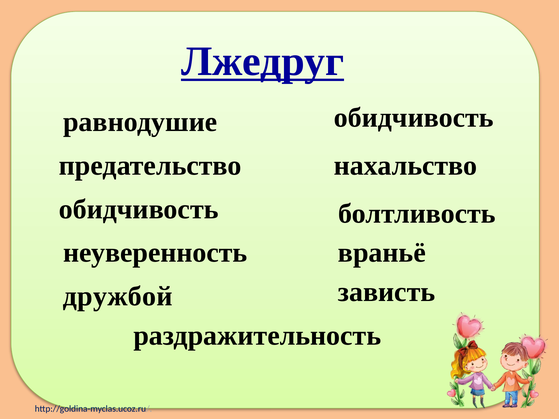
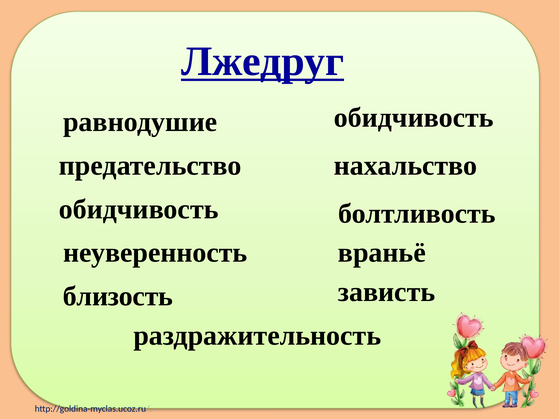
дружбой: дружбой -> близость (118, 297)
